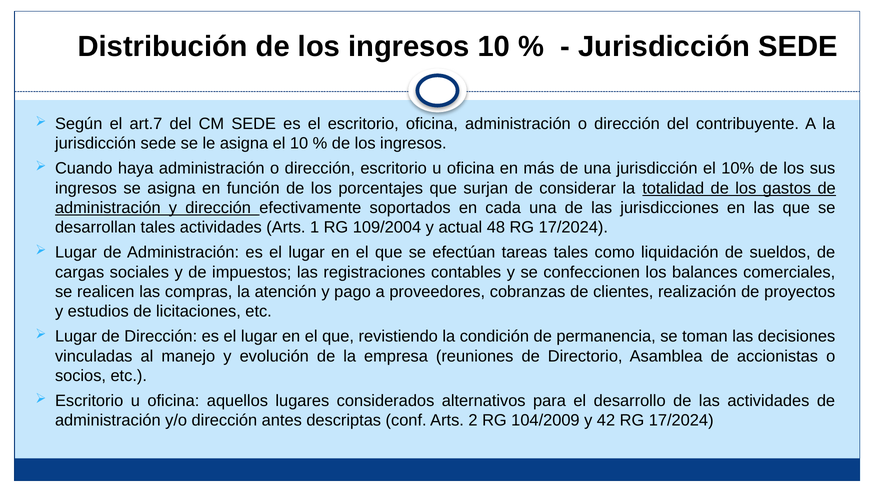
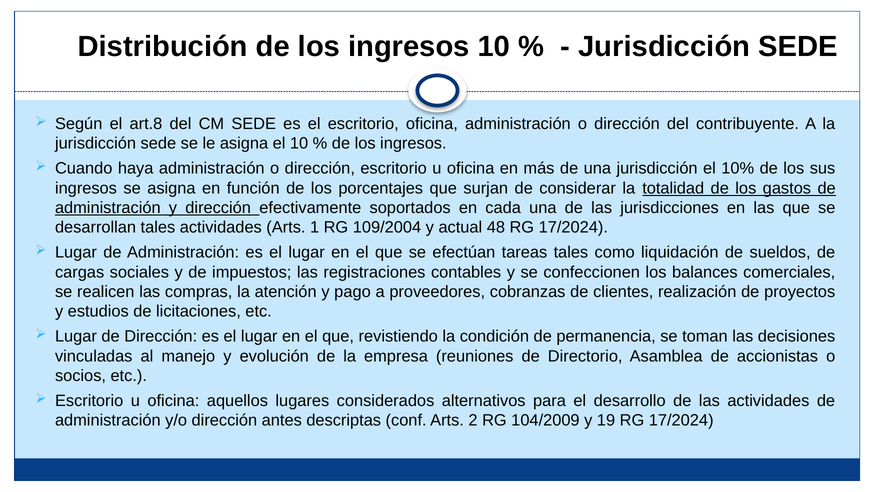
art.7: art.7 -> art.8 (146, 124)
42: 42 -> 19 (606, 421)
